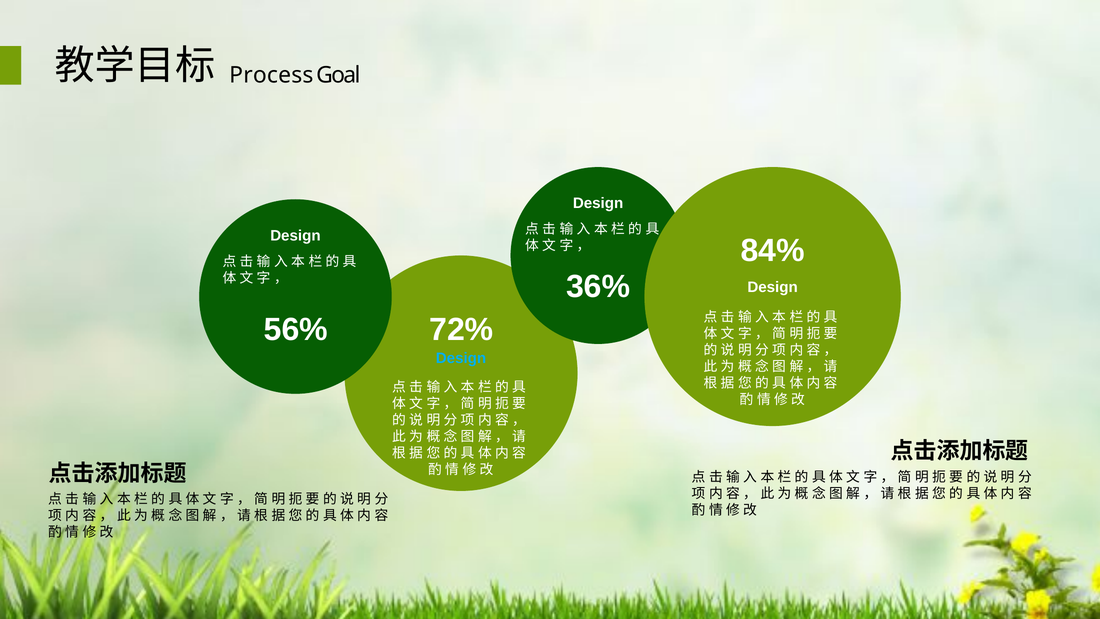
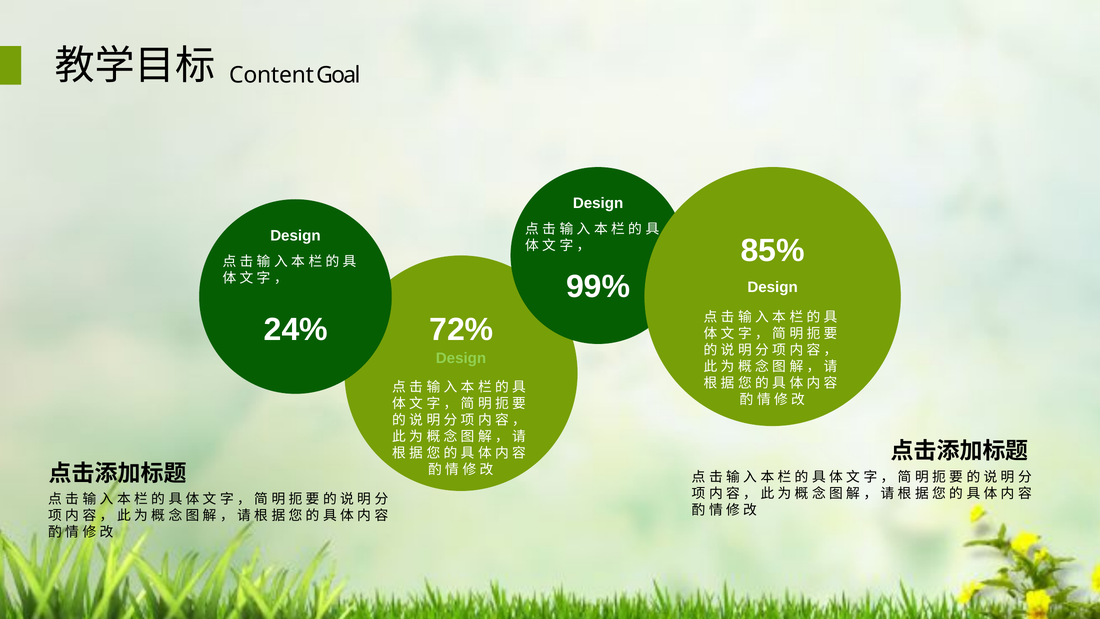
Process: Process -> Content (272, 75)
84%: 84% -> 85% (773, 250)
36%: 36% -> 99% (598, 286)
56%: 56% -> 24% (296, 330)
Design colour: light blue -> light green (461, 358)
